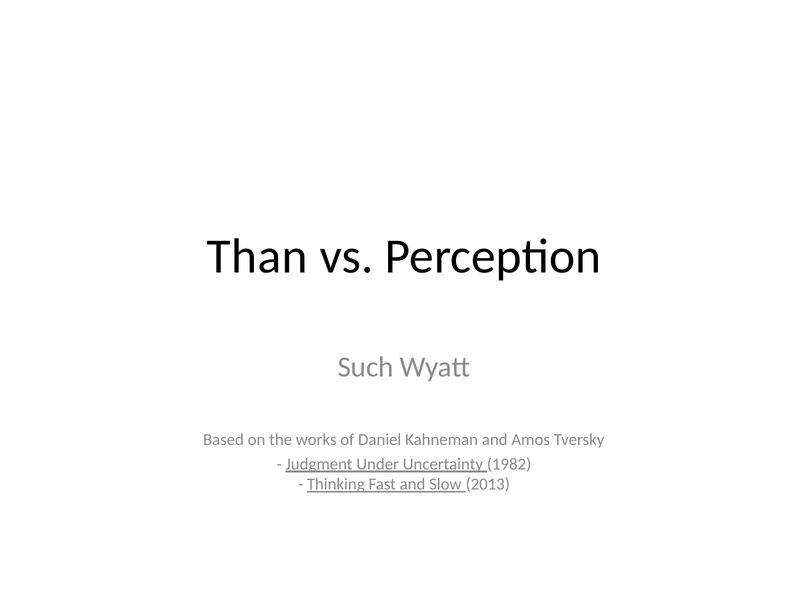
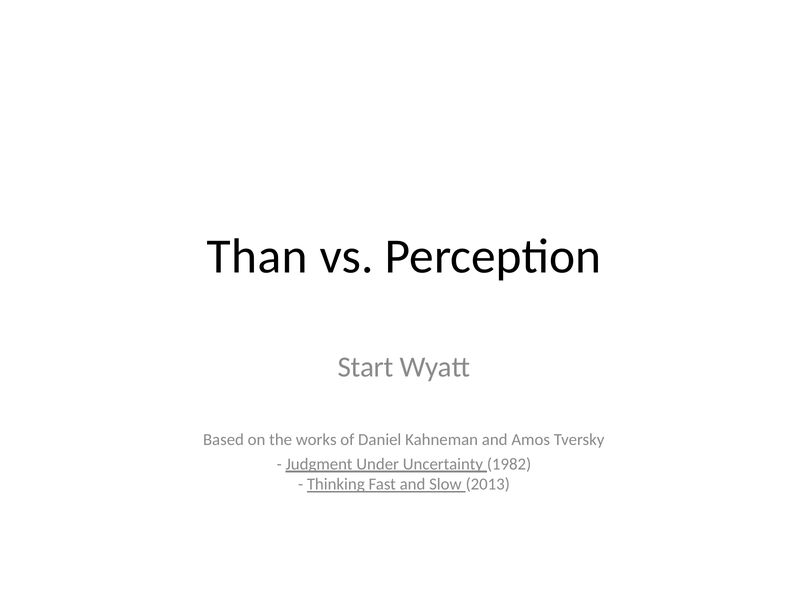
Such: Such -> Start (366, 367)
